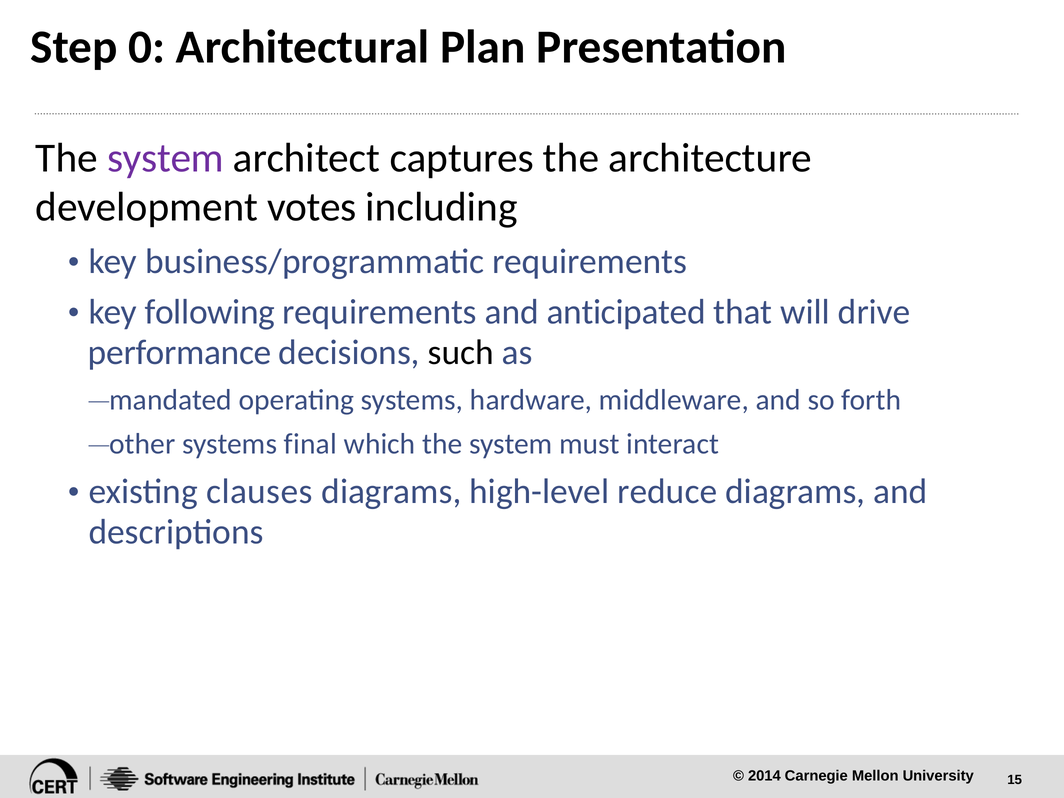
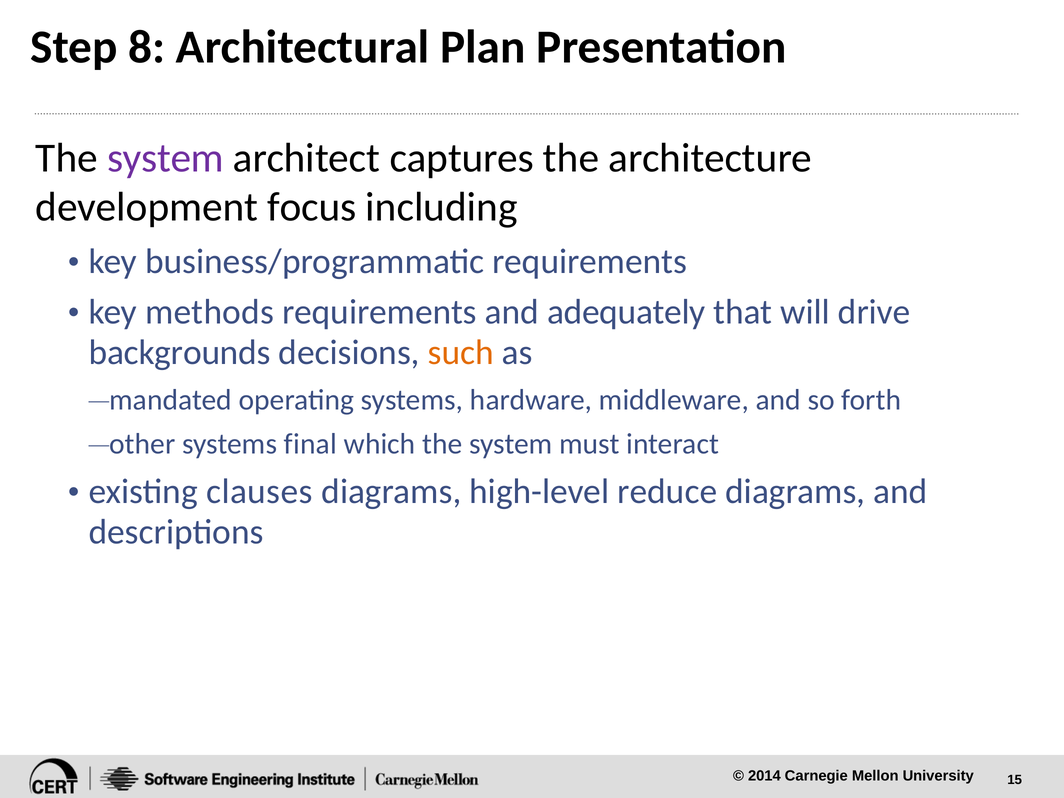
0: 0 -> 8 (147, 47)
votes: votes -> focus (312, 207)
following: following -> methods (210, 312)
anticipated: anticipated -> adequately (626, 312)
performance: performance -> backgrounds (180, 353)
such colour: black -> orange (461, 353)
